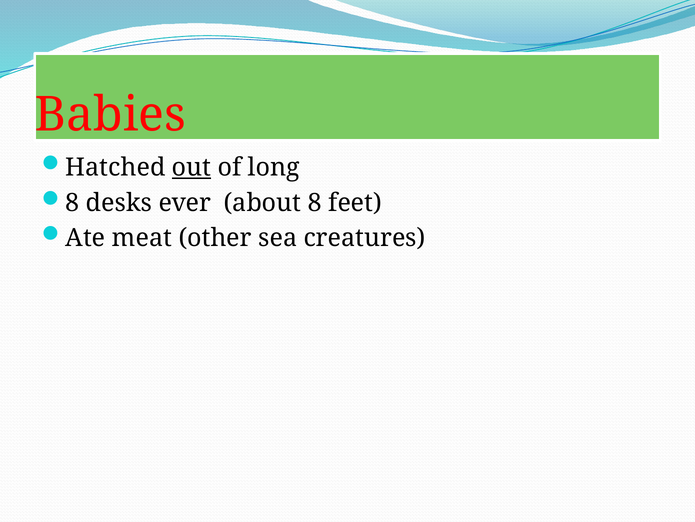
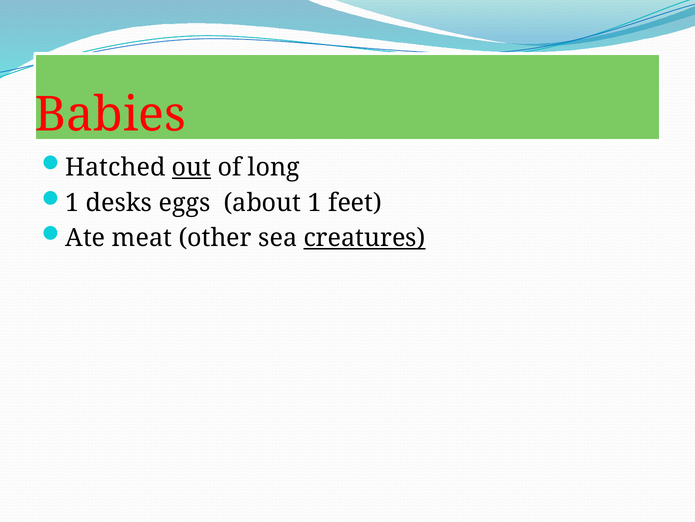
8: 8 -> 1 (72, 202)
ever: ever -> eggs (185, 202)
about 8: 8 -> 1 (315, 202)
creatures underline: none -> present (365, 238)
